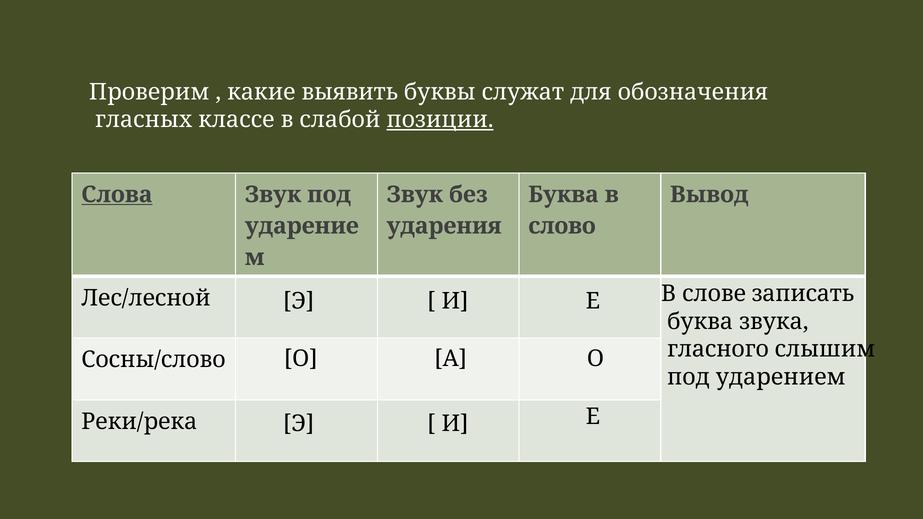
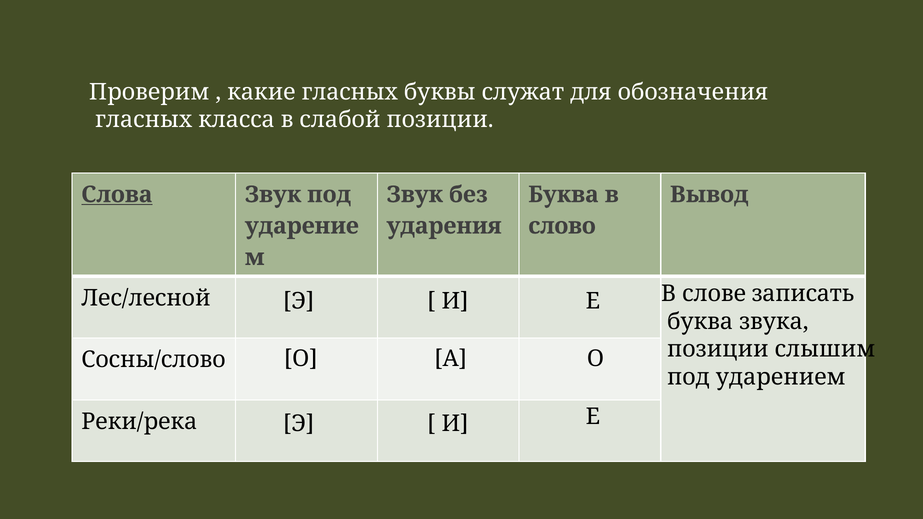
какие выявить: выявить -> гласных (350, 92)
классе: классе -> класса (236, 120)
позиции underline: present -> none (440, 120)
гласного: гласного -> позиции (718, 349)
